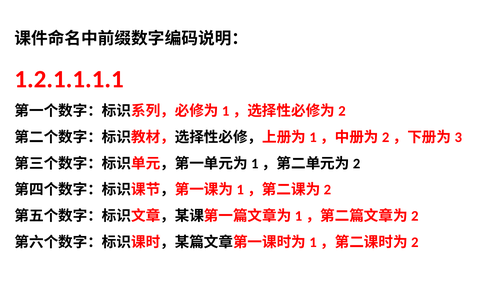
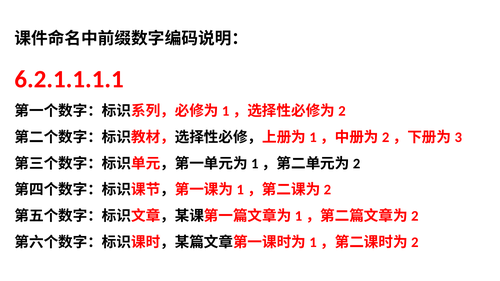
1.2.1.1.1.1: 1.2.1.1.1.1 -> 6.2.1.1.1.1 (69, 79)
